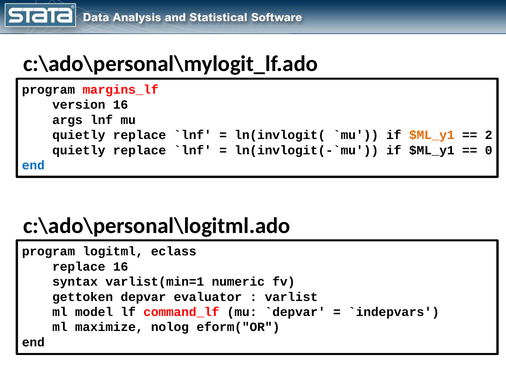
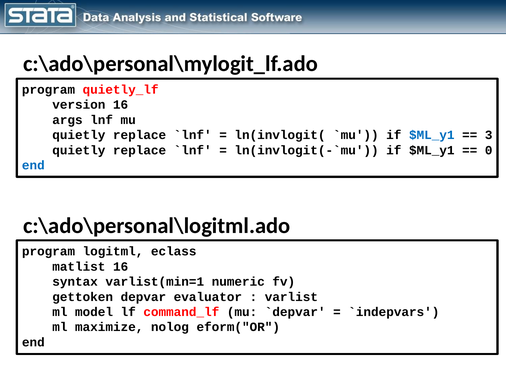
margins_lf: margins_lf -> quietly_lf (121, 90)
$ML_y1 colour: orange -> blue (432, 135)
2: 2 -> 3 (489, 135)
replace: replace -> matlist (79, 267)
